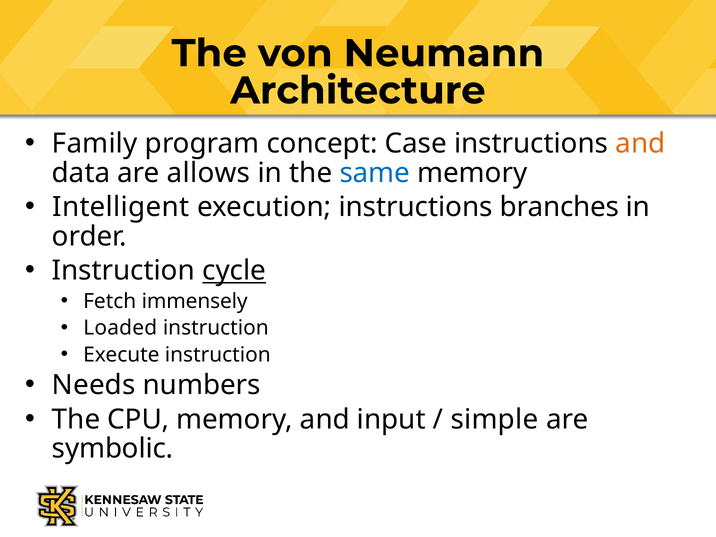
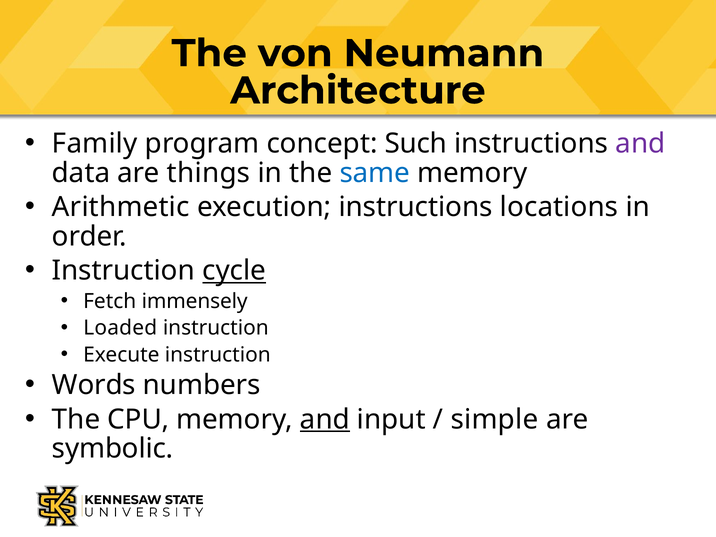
Case: Case -> Such (416, 144)
and colour: orange -> purple (640, 144)
allows: allows -> things (209, 173)
Intelligent: Intelligent -> Arithmetic (121, 207)
branches: branches -> locations (559, 207)
Needs: Needs -> Words (94, 385)
and underline: none -> present (325, 419)
